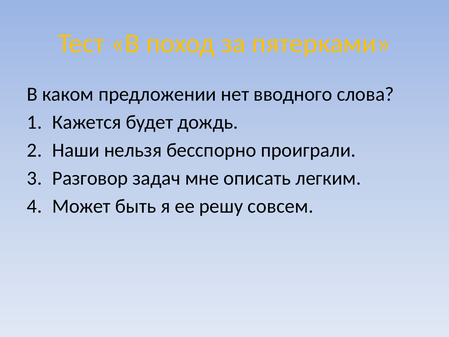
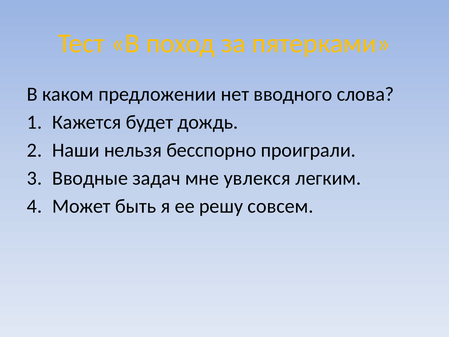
Разговор: Разговор -> Вводные (90, 178)
описать: описать -> увлекся (257, 178)
